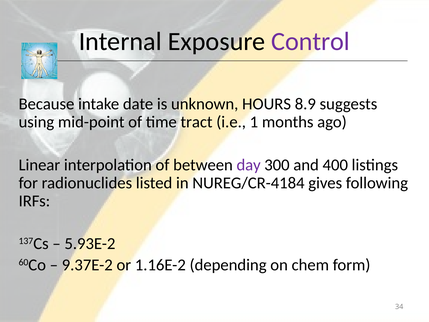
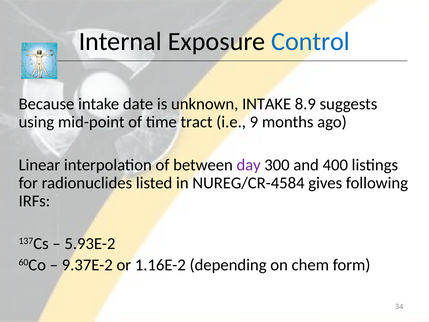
Control colour: purple -> blue (311, 42)
unknown HOURS: HOURS -> INTAKE (267, 104)
1: 1 -> 9 (254, 122)
NUREG/CR-4184: NUREG/CR-4184 -> NUREG/CR-4584 (248, 183)
